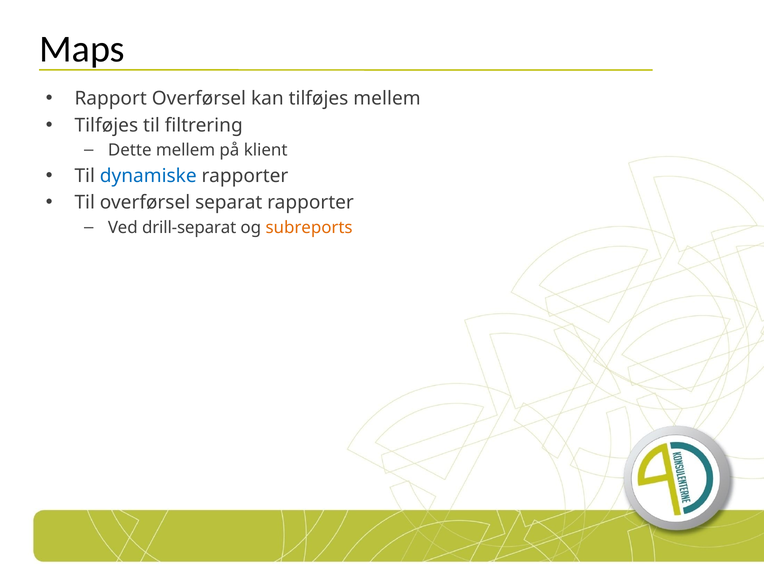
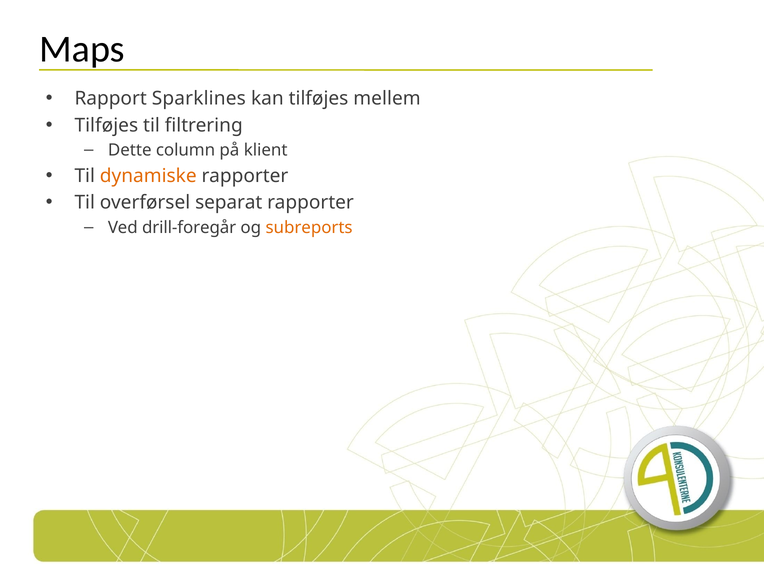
Rapport Overførsel: Overførsel -> Sparklines (199, 99)
Dette mellem: mellem -> column (186, 150)
dynamiske colour: blue -> orange (148, 176)
drill-separat: drill-separat -> drill-foregår (189, 227)
